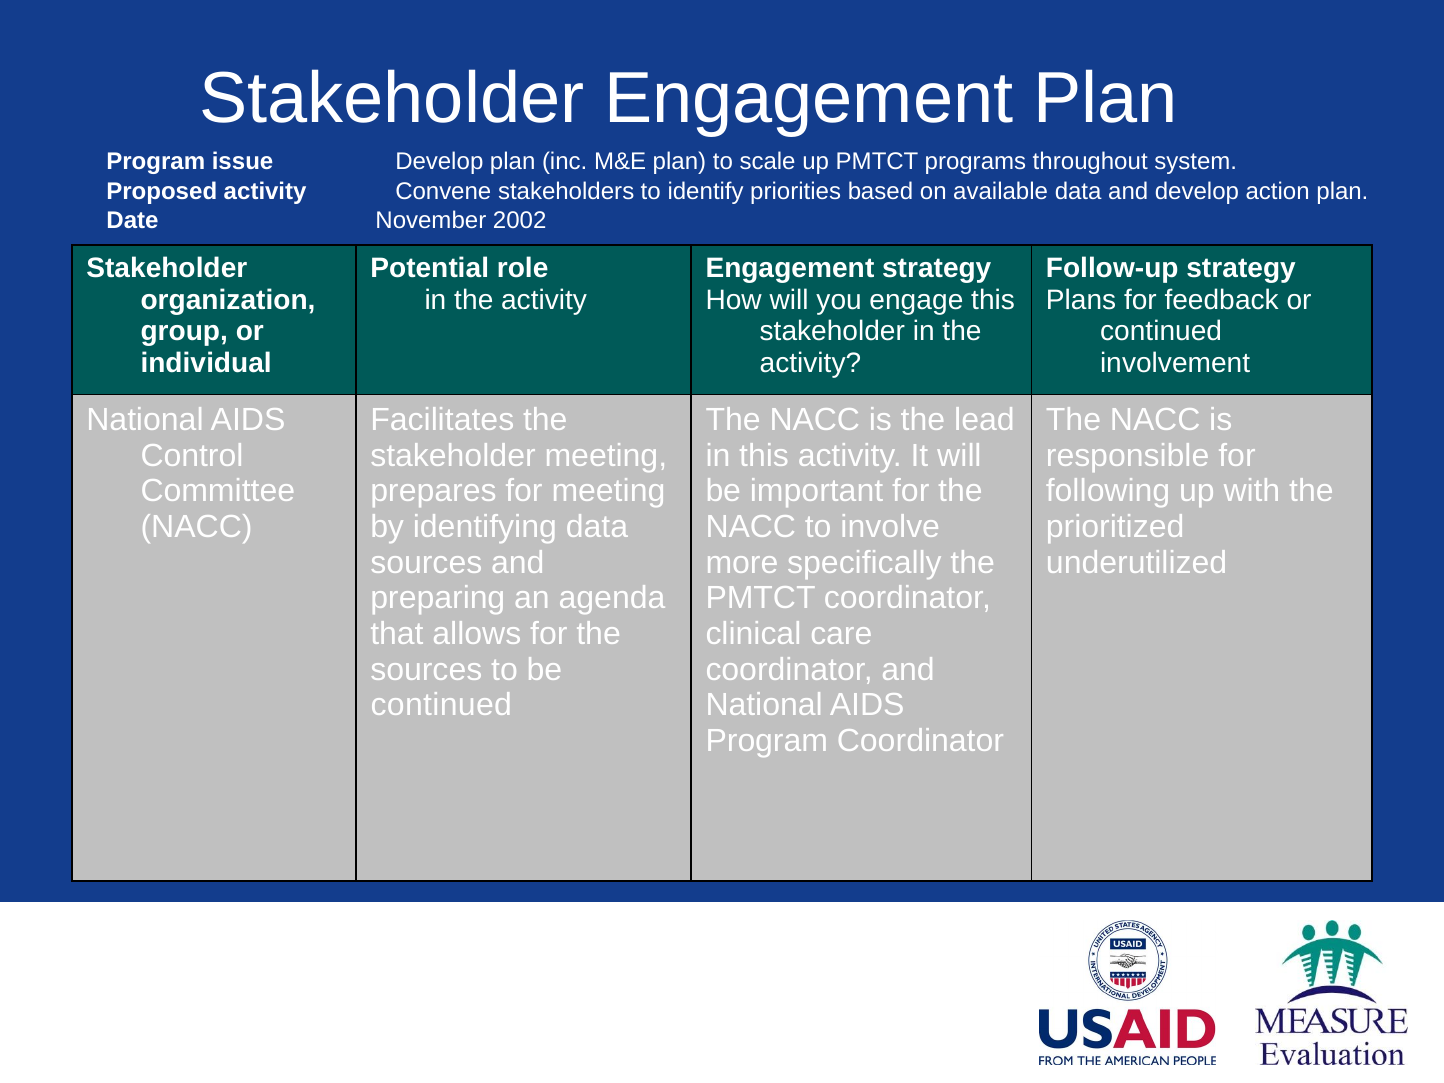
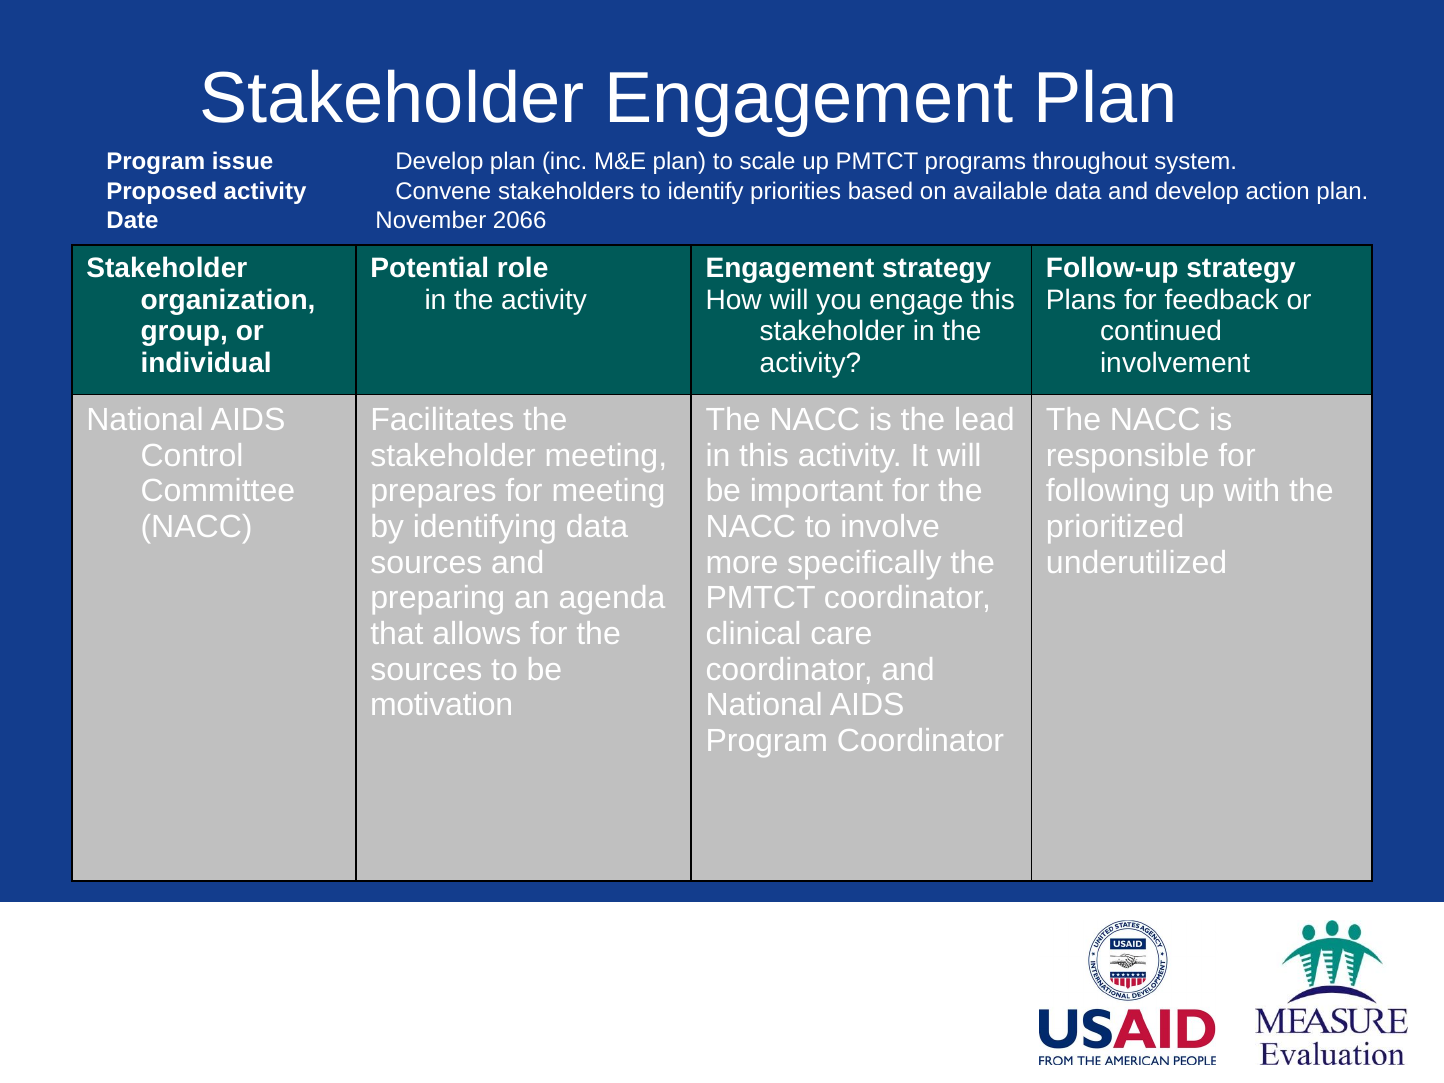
2002: 2002 -> 2066 (520, 220)
continued: continued -> motivation (442, 705)
